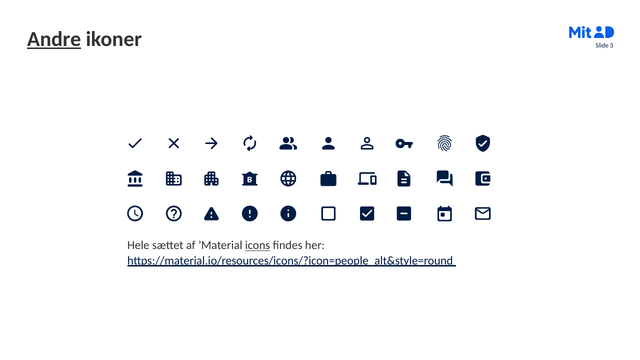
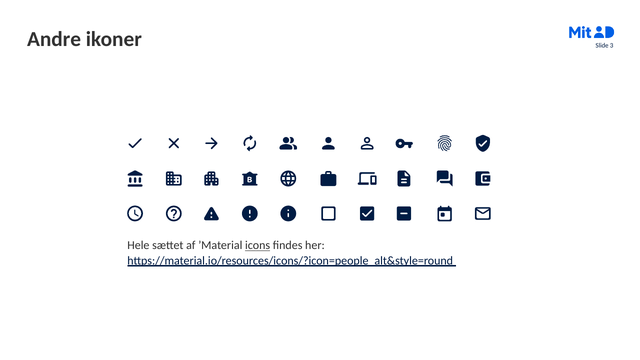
Andre underline: present -> none (54, 39)
